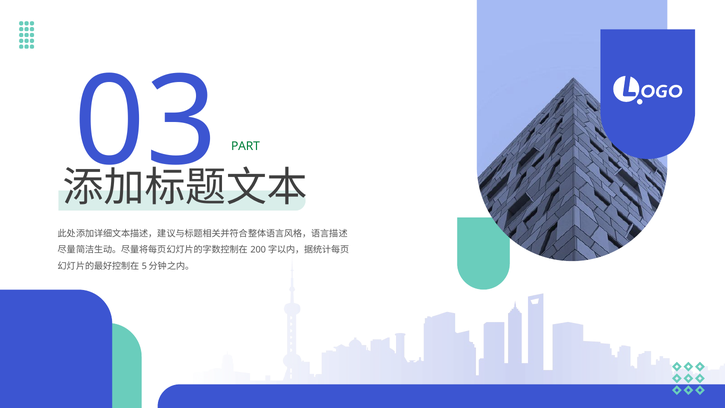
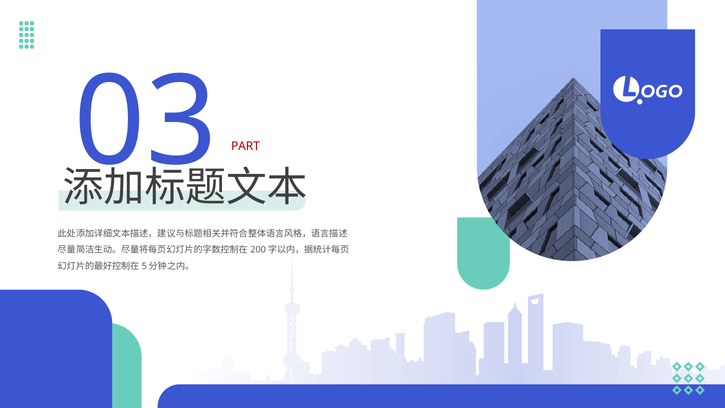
PART colour: green -> red (245, 146)
